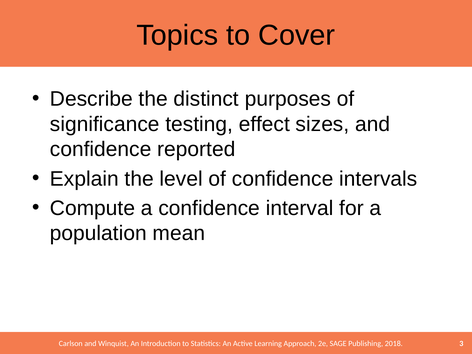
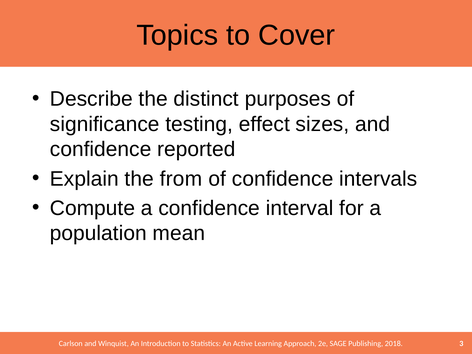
level: level -> from (181, 179)
